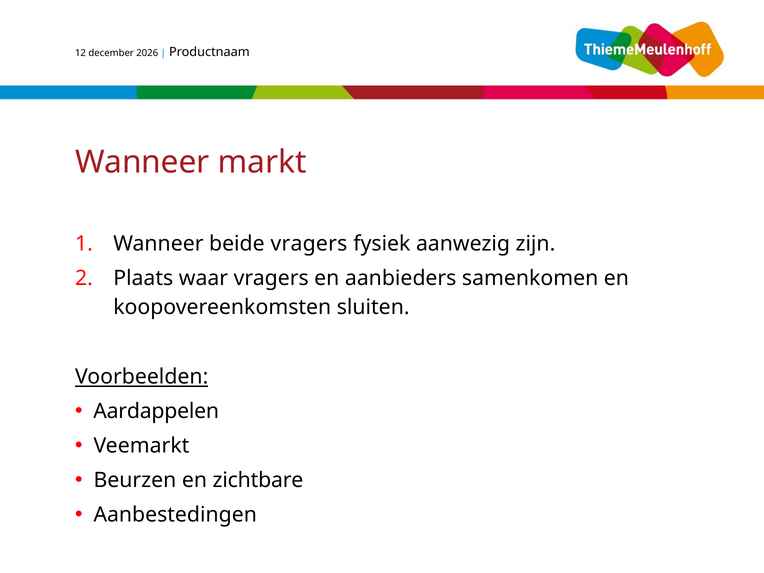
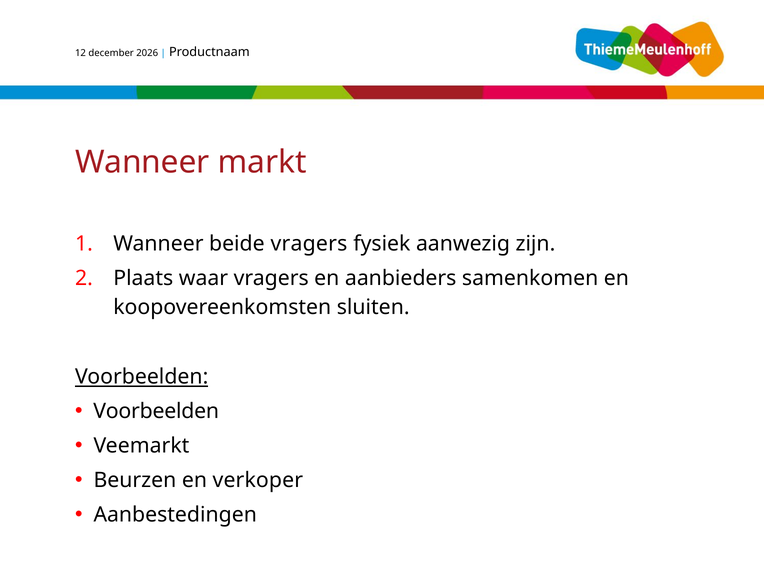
Aardappelen: Aardappelen -> Voorbeelden (156, 411)
zichtbare: zichtbare -> verkoper (258, 480)
